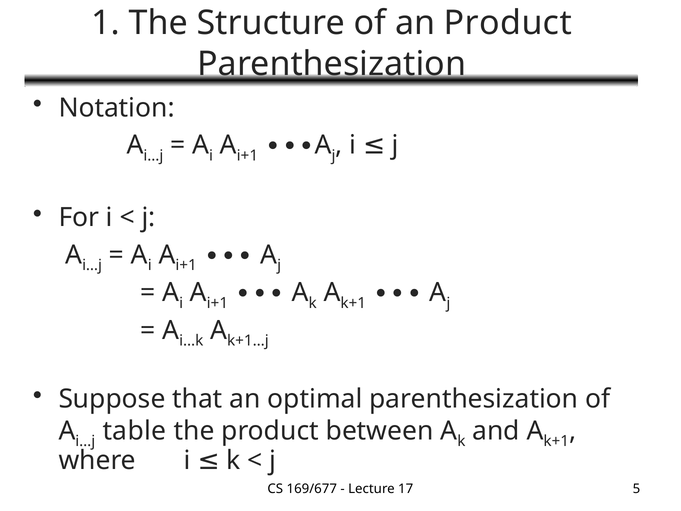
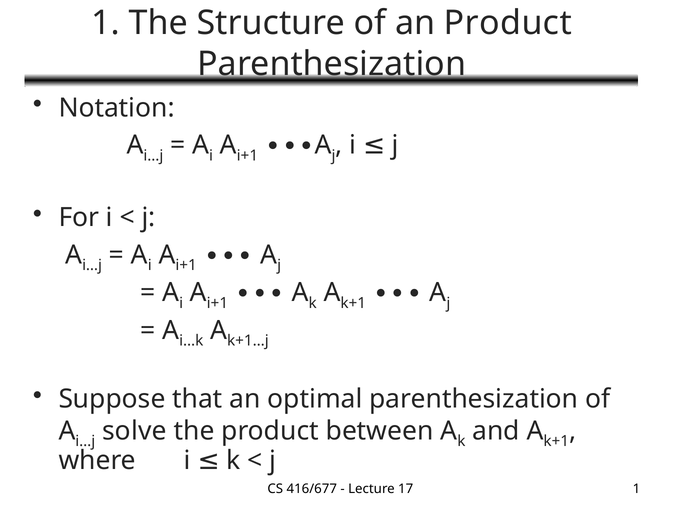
table: table -> solve (134, 431)
169/677: 169/677 -> 416/677 (312, 489)
17 5: 5 -> 1 (636, 489)
